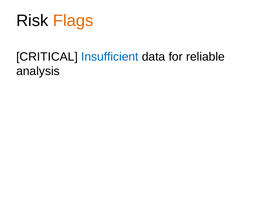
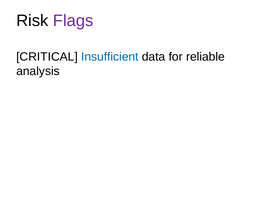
Flags colour: orange -> purple (73, 21)
